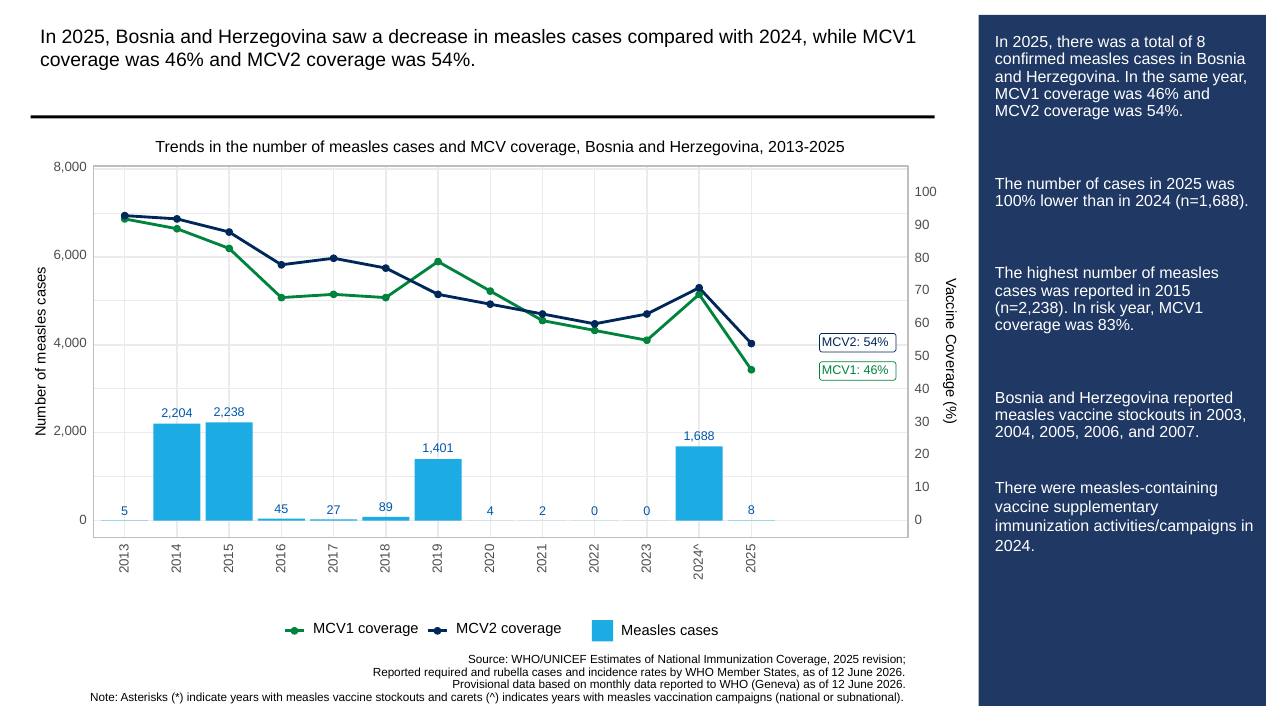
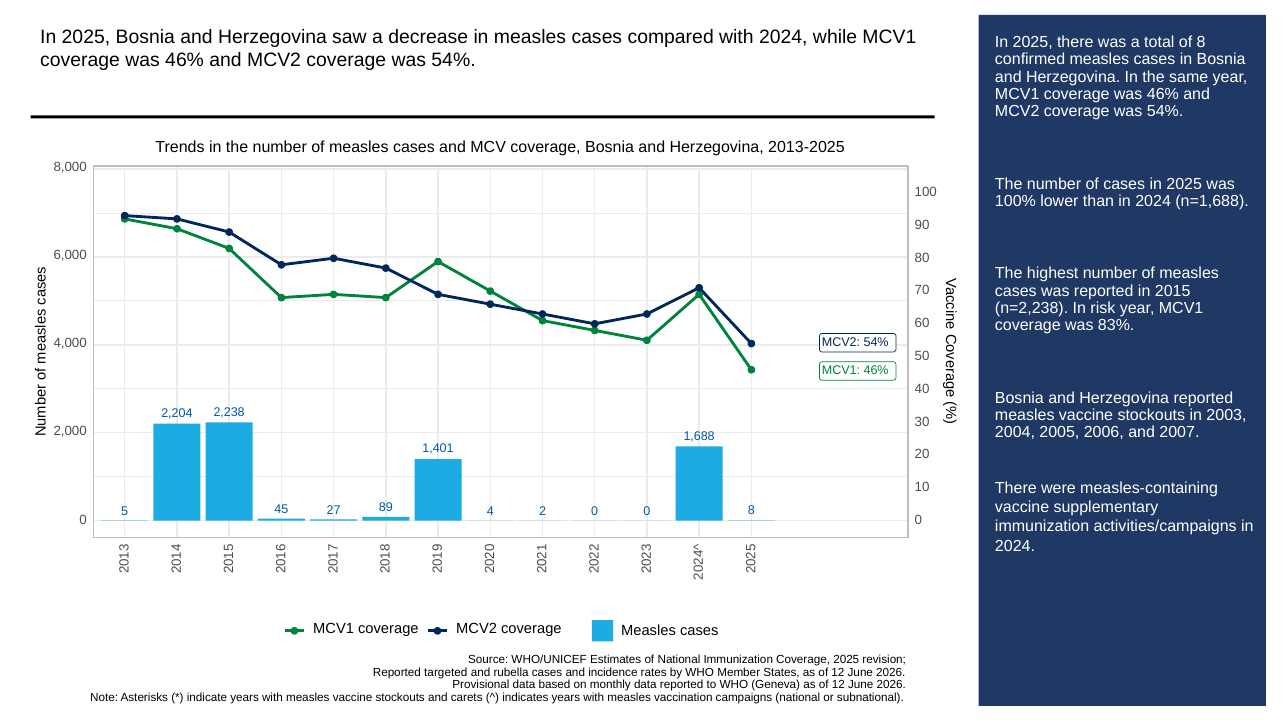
required: required -> targeted (446, 672)
